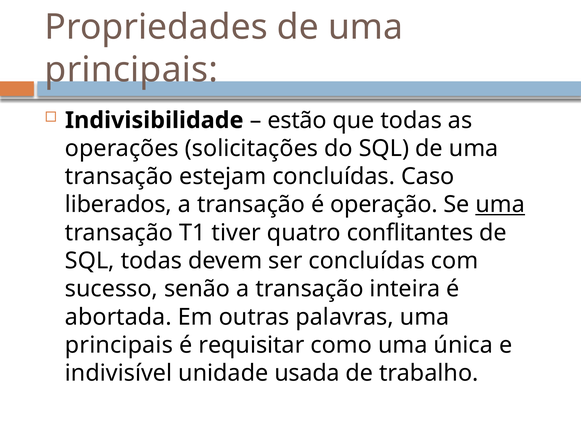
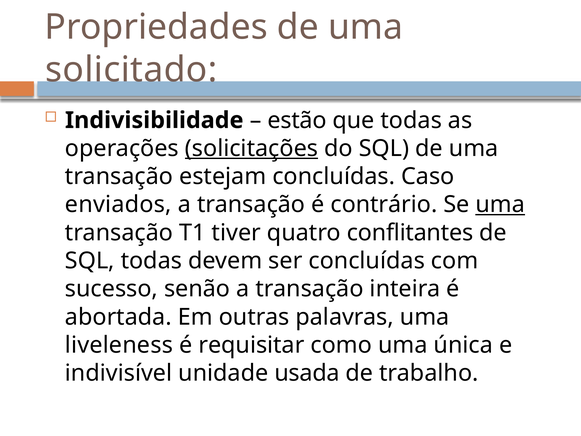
principais: principais -> solicitado (131, 70)
solicitações underline: none -> present (252, 148)
liberados: liberados -> enviados (118, 204)
operação: operação -> contrário (384, 204)
principais: principais -> liveleness (119, 345)
